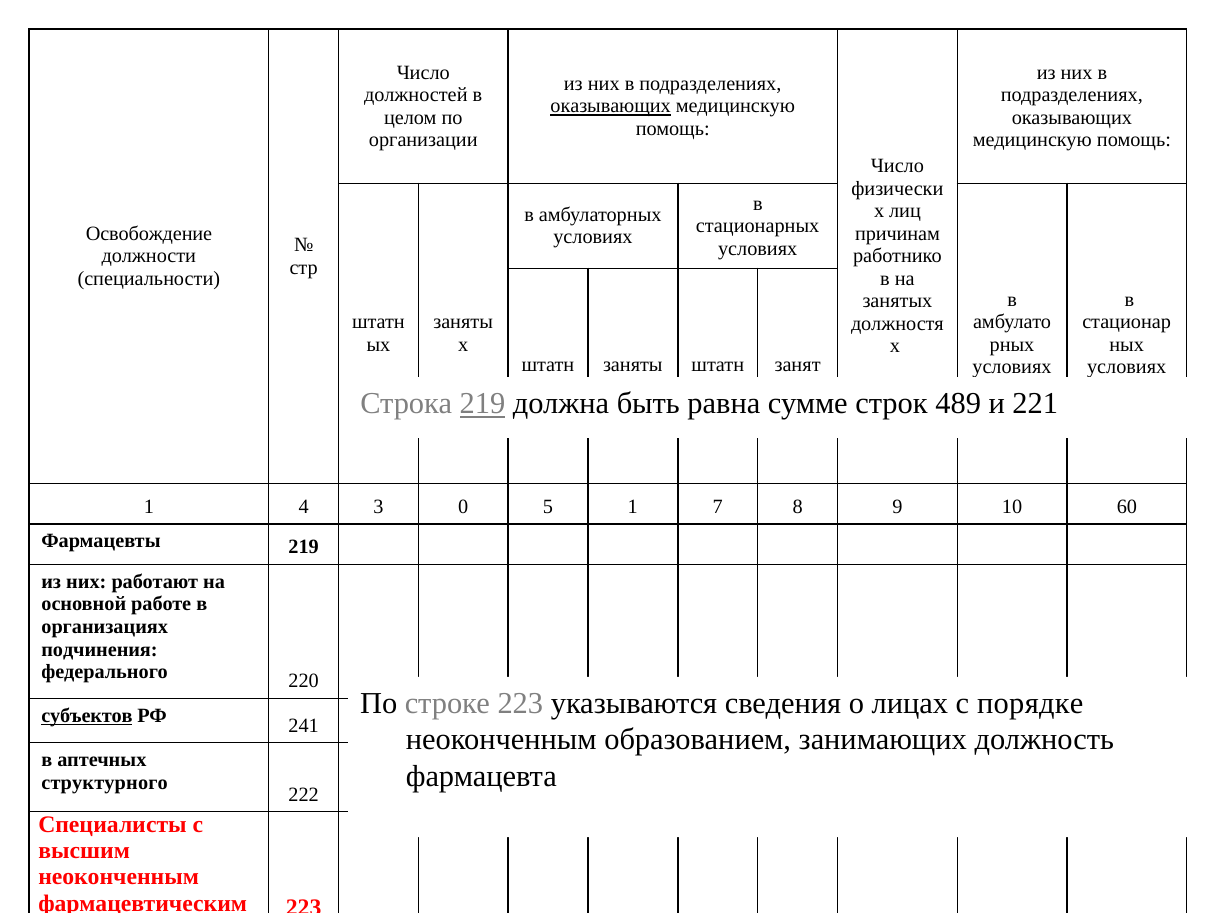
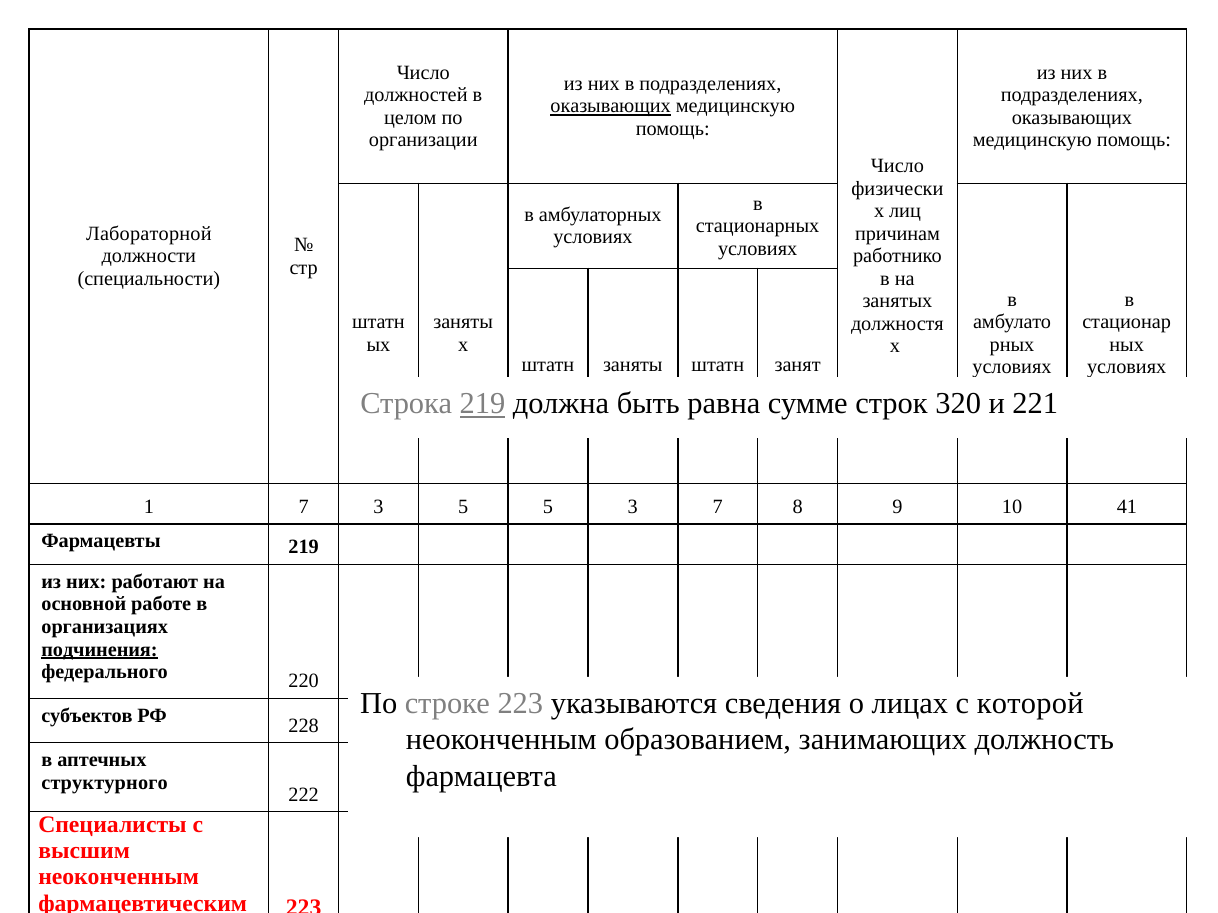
Освобождение: Освобождение -> Лабораторной (149, 234)
489: 489 -> 320 (958, 404)
1 4: 4 -> 7 (304, 507)
3 0: 0 -> 5 (463, 507)
5 1: 1 -> 3 (633, 507)
60: 60 -> 41 (1127, 507)
подчинения underline: none -> present (100, 650)
порядке: порядке -> которой (1030, 704)
субъектов underline: present -> none (87, 716)
241: 241 -> 228 (304, 726)
